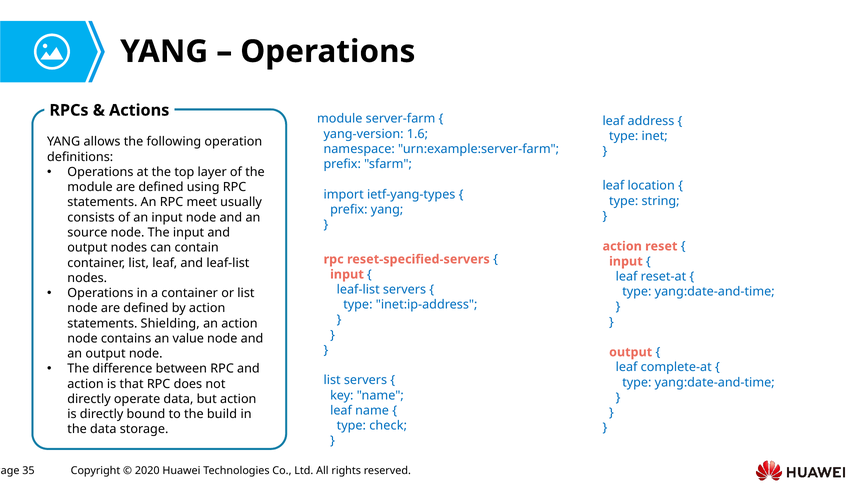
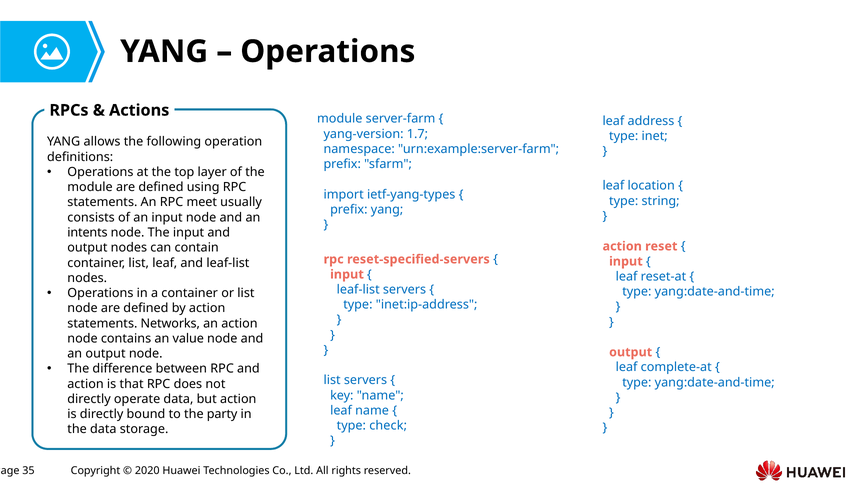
1.6: 1.6 -> 1.7 (417, 134)
source: source -> intents (87, 233)
Shielding: Shielding -> Networks (170, 323)
build: build -> party (222, 414)
